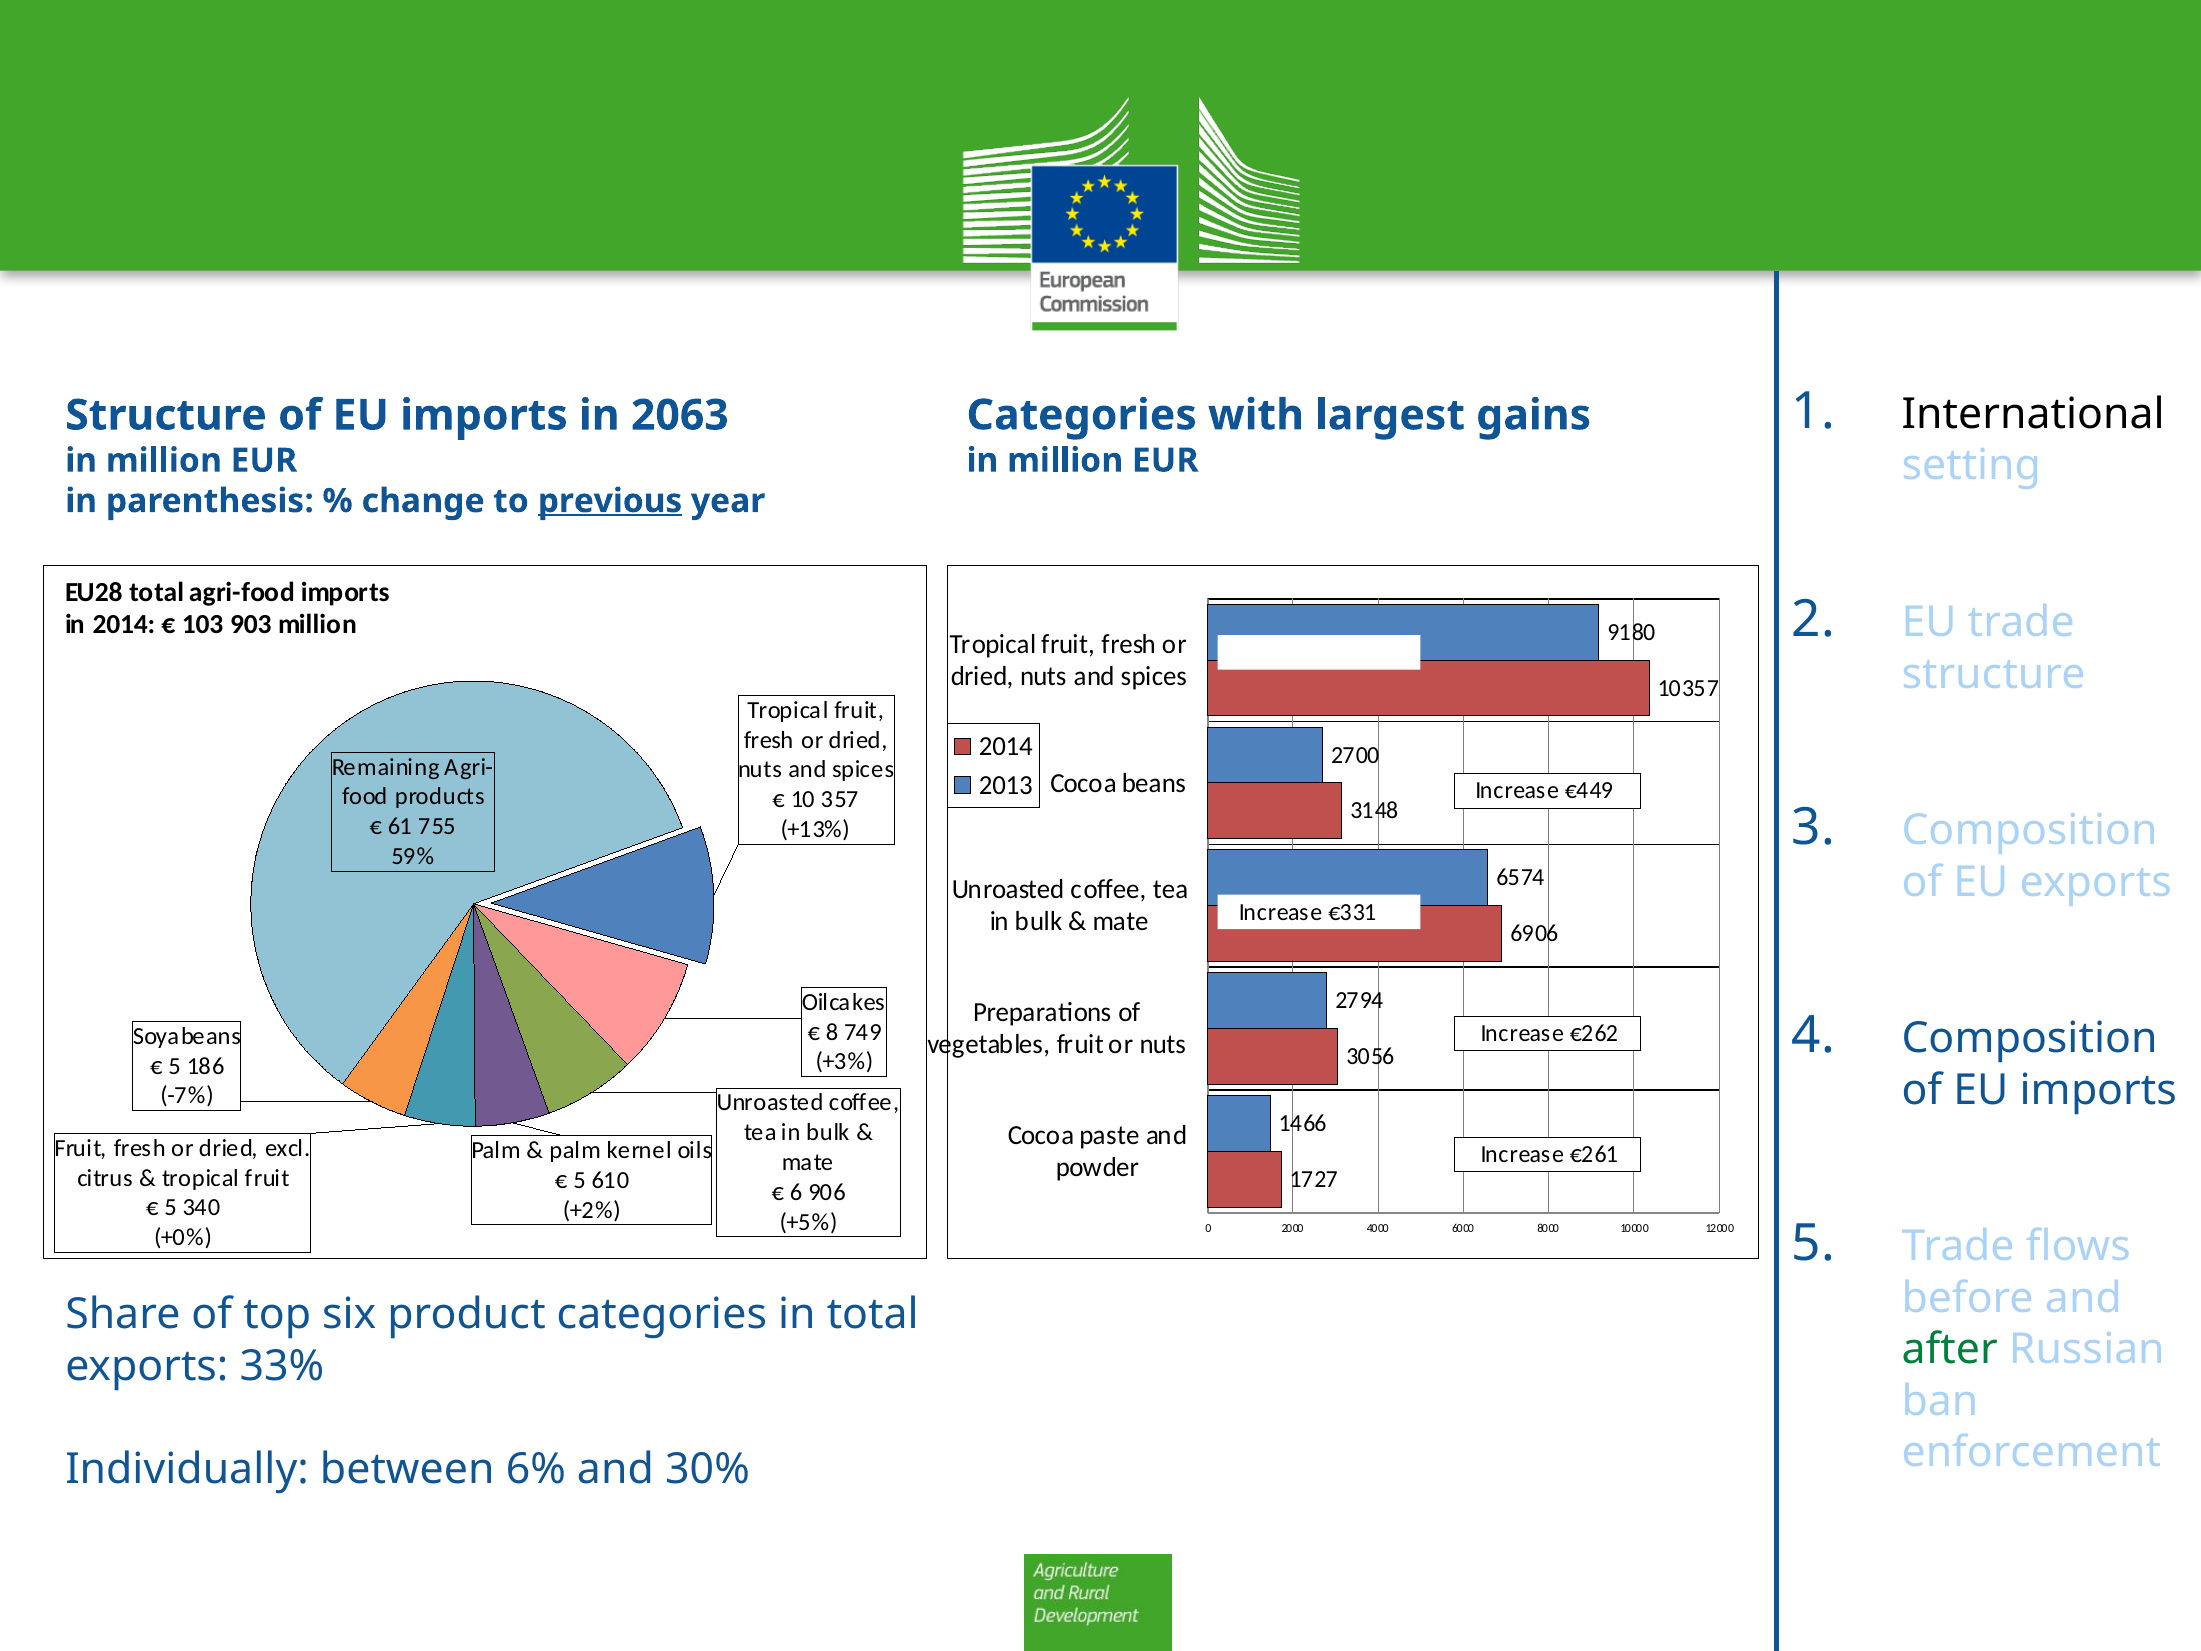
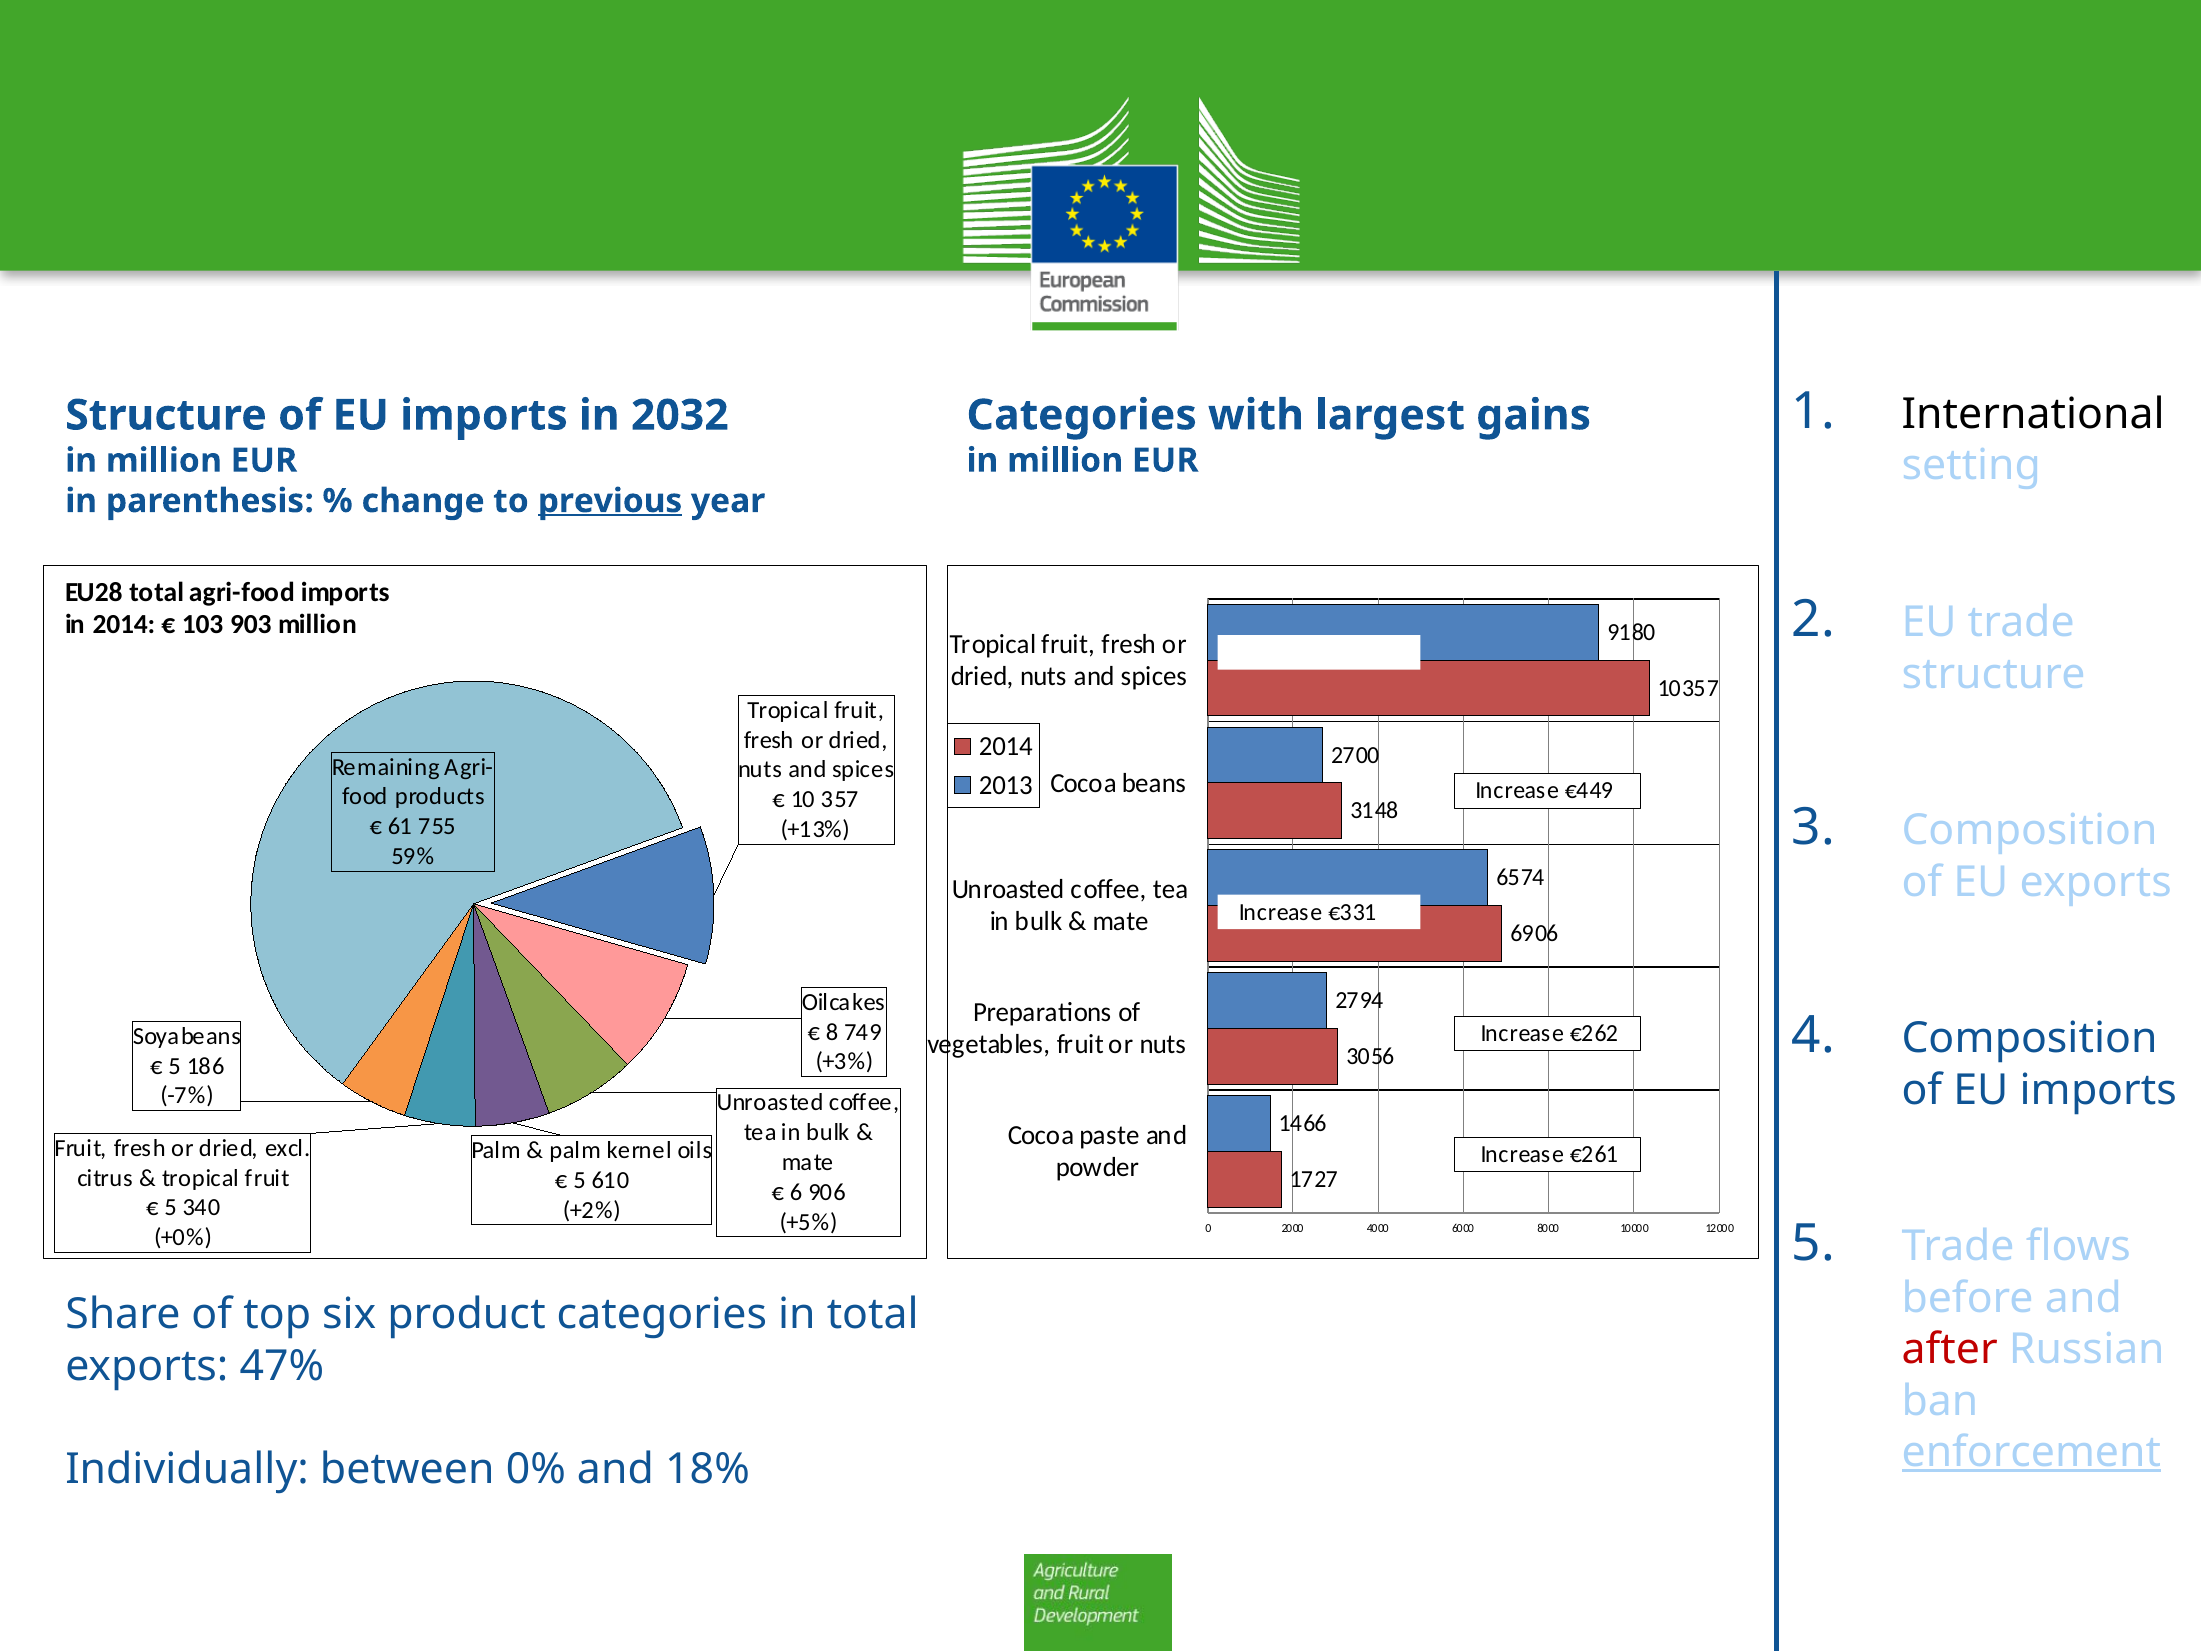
2063: 2063 -> 2032 (680, 415)
after colour: green -> red (1950, 1349)
33%: 33% -> 47% (282, 1366)
enforcement underline: none -> present (2031, 1452)
6%: 6% -> 0% (536, 1469)
30%: 30% -> 18% (708, 1469)
